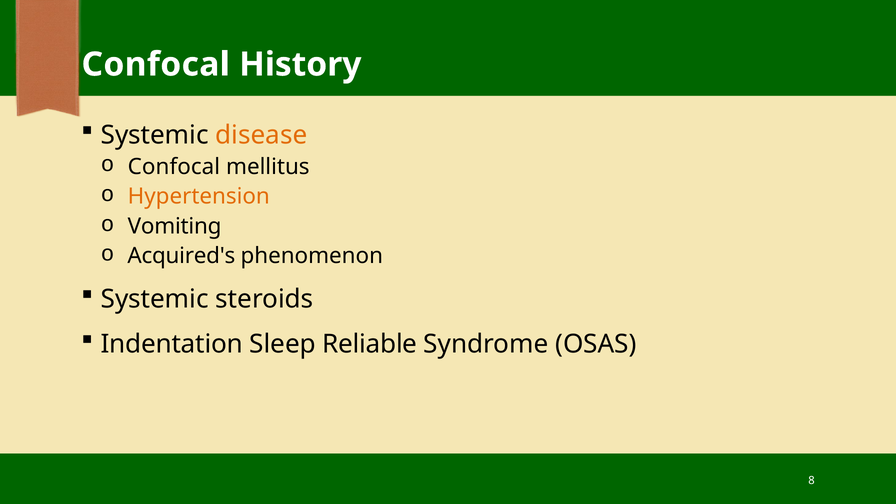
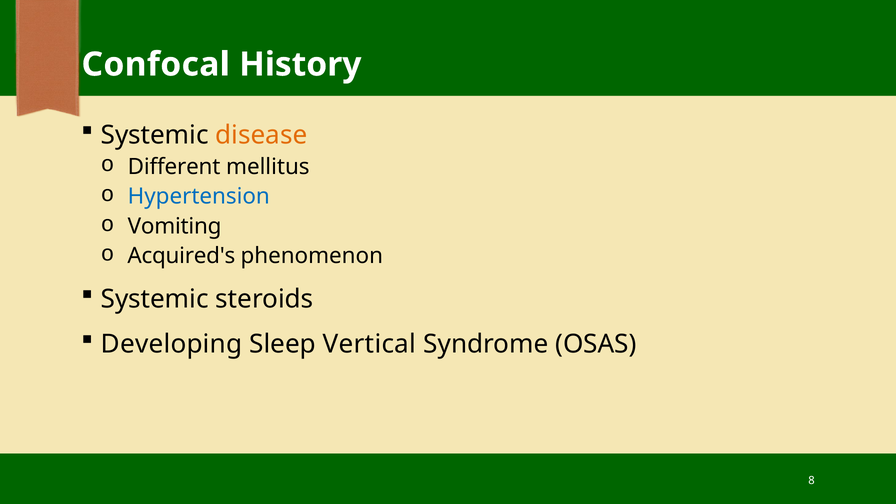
Confocal: Confocal -> Different (174, 167)
Hypertension colour: orange -> blue (199, 197)
Indentation: Indentation -> Developing (172, 344)
Reliable: Reliable -> Vertical (370, 344)
